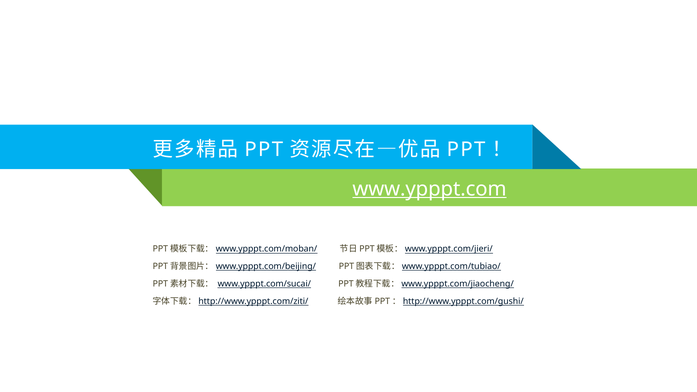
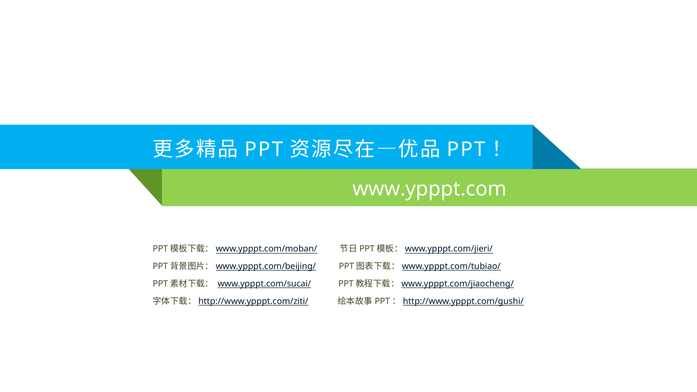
www.ypppt.com underline: present -> none (429, 189)
